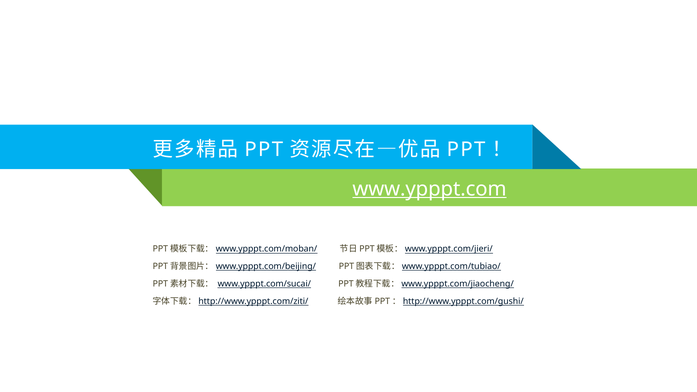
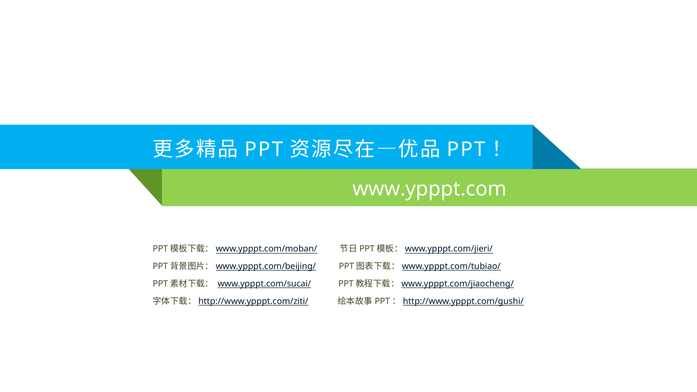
www.ypppt.com underline: present -> none (429, 189)
